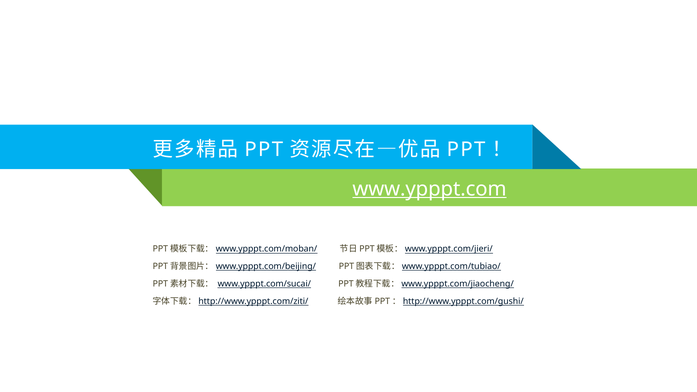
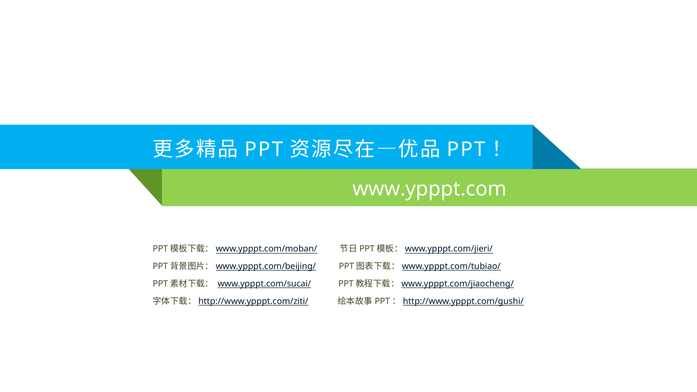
www.ypppt.com underline: present -> none (429, 189)
